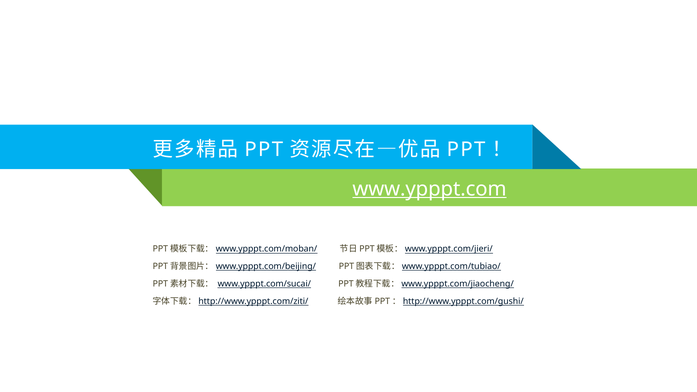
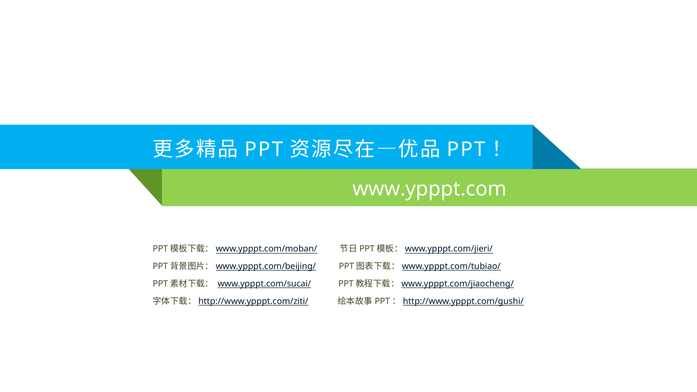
www.ypppt.com underline: present -> none (429, 189)
